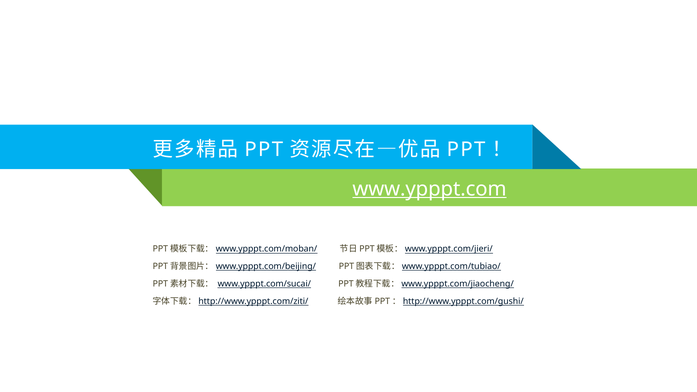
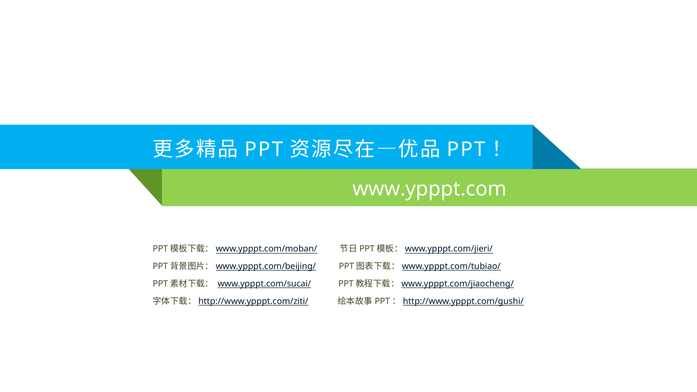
www.ypppt.com underline: present -> none (429, 189)
